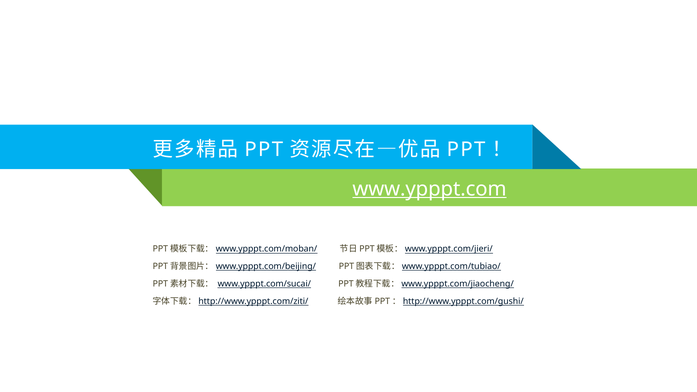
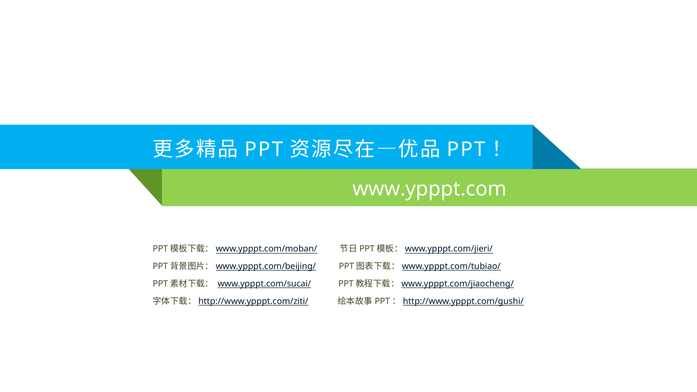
www.ypppt.com underline: present -> none (429, 189)
